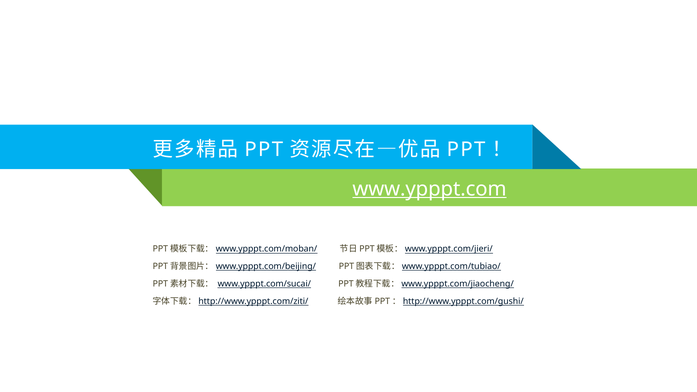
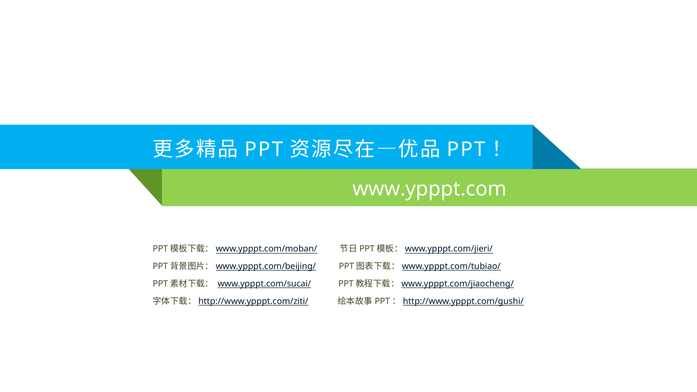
www.ypppt.com underline: present -> none (429, 189)
